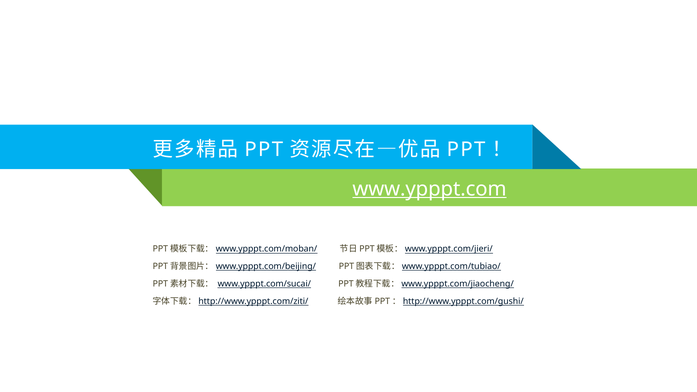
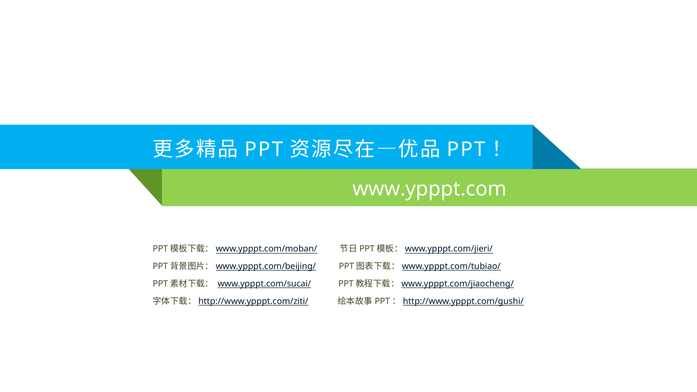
www.ypppt.com underline: present -> none (429, 189)
